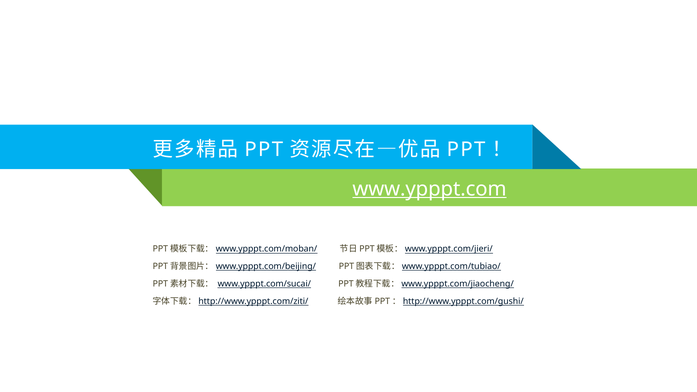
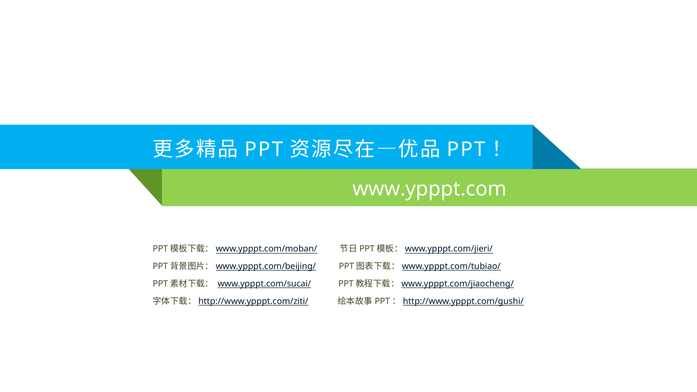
www.ypppt.com underline: present -> none (429, 189)
